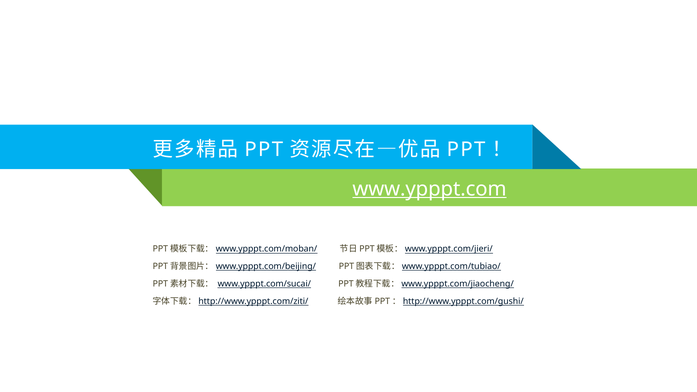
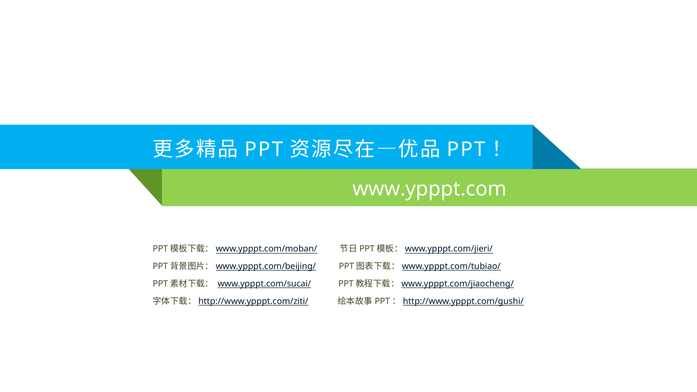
www.ypppt.com underline: present -> none (429, 189)
